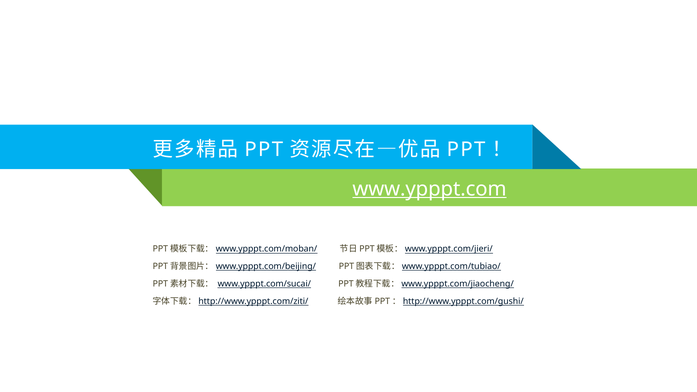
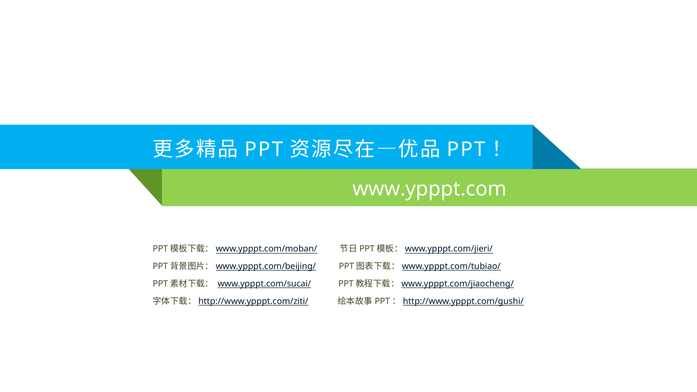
www.ypppt.com underline: present -> none (429, 189)
